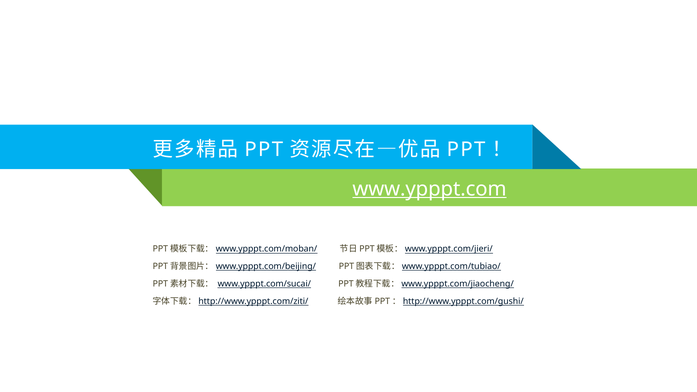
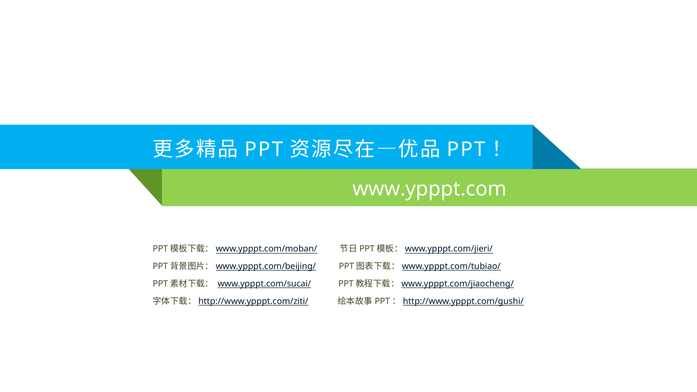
www.ypppt.com underline: present -> none (429, 189)
